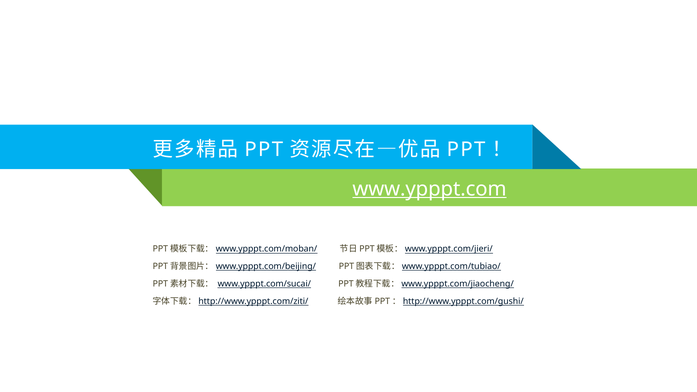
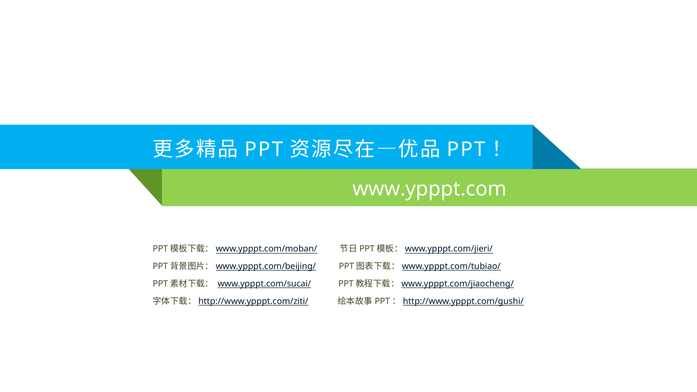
www.ypppt.com underline: present -> none (429, 189)
